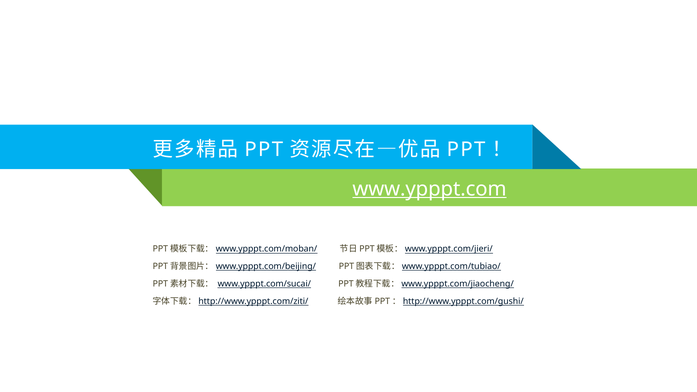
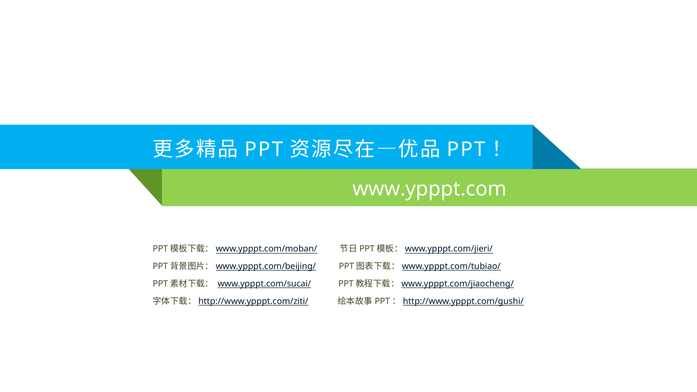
www.ypppt.com underline: present -> none (429, 189)
